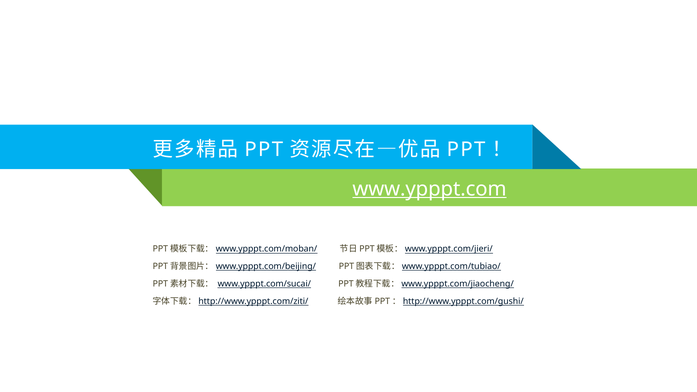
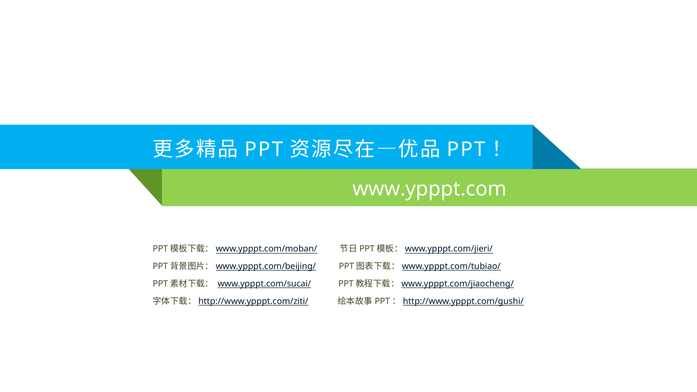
www.ypppt.com underline: present -> none (429, 189)
